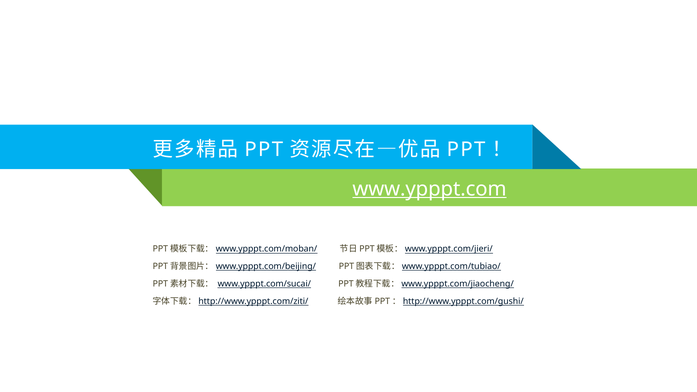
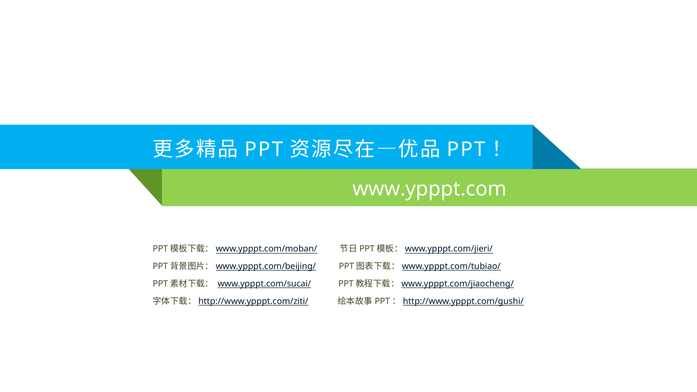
www.ypppt.com underline: present -> none (429, 189)
